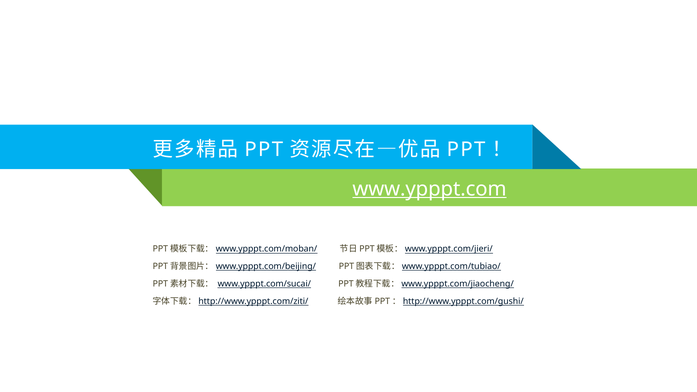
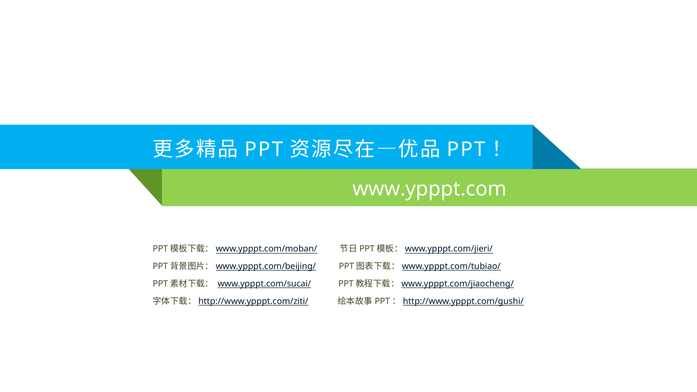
www.ypppt.com underline: present -> none (429, 189)
